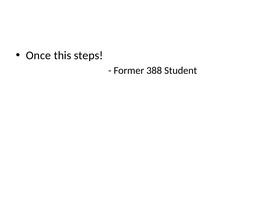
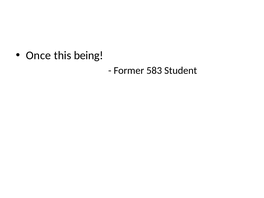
steps: steps -> being (89, 55)
388: 388 -> 583 (154, 71)
